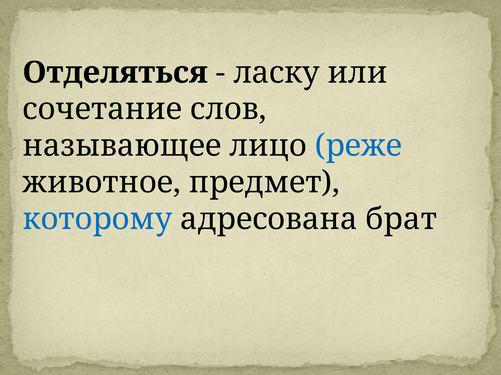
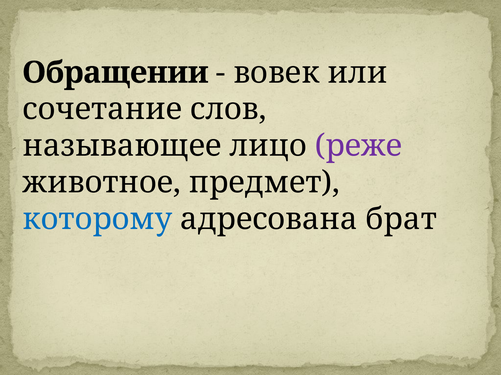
Отделяться: Отделяться -> Обращении (115, 73)
ласку: ласку -> вовек (276, 73)
реже colour: blue -> purple (358, 146)
